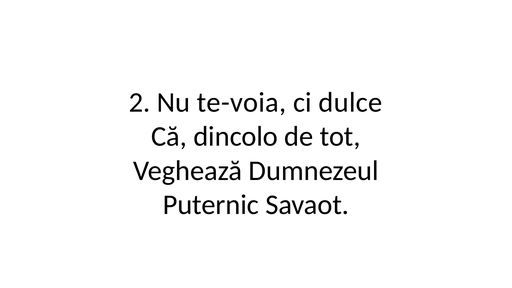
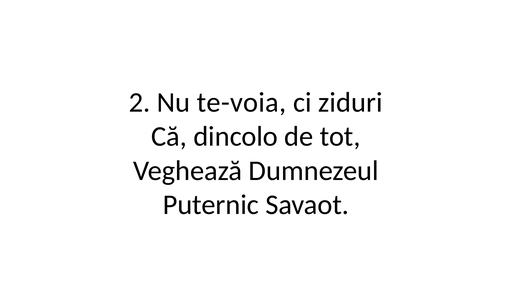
dulce: dulce -> ziduri (351, 102)
